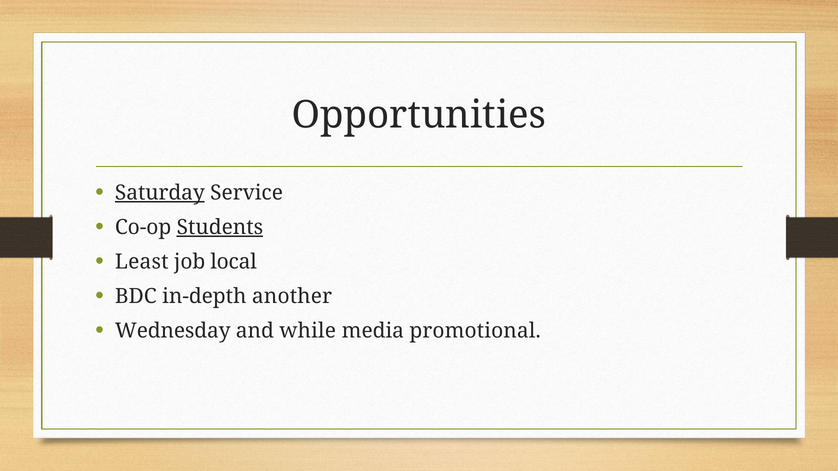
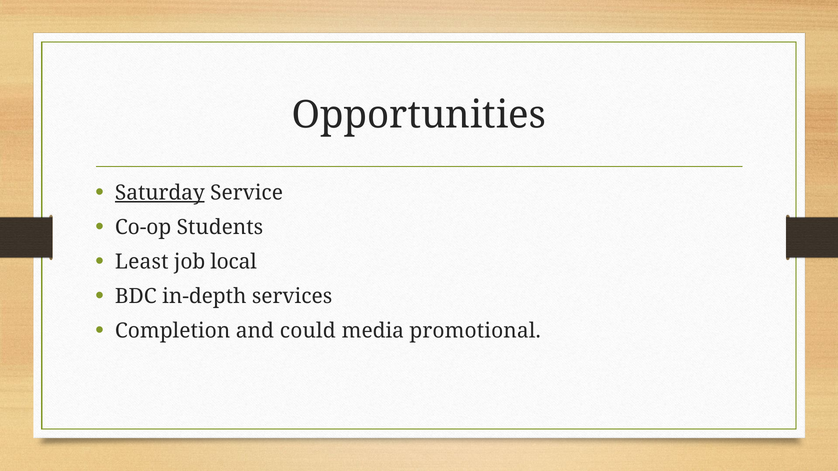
Students underline: present -> none (220, 228)
another: another -> services (292, 297)
Wednesday: Wednesday -> Completion (173, 331)
while: while -> could (308, 331)
